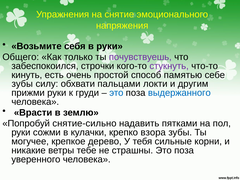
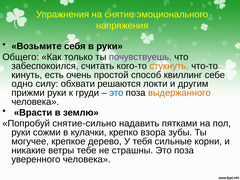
строчки: строчки -> считать (98, 66)
стукнуть colour: purple -> orange (169, 66)
памятью: памятью -> квиллинг (183, 75)
зубы: зубы -> одно (22, 84)
пальцами: пальцами -> решаются (119, 84)
выдержанного colour: blue -> orange (179, 93)
